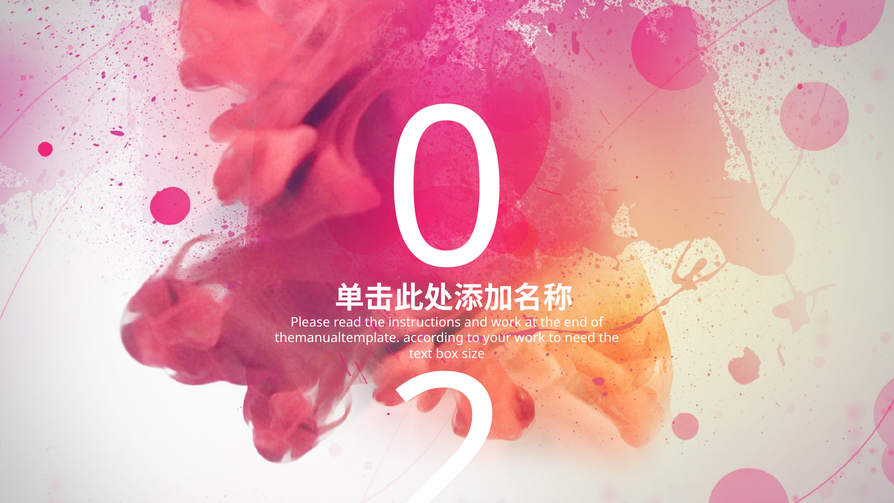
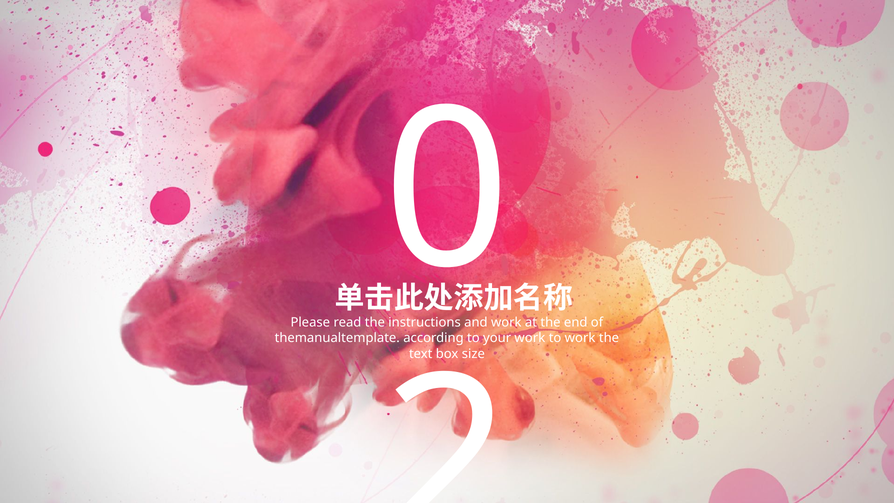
to need: need -> work (580, 338)
